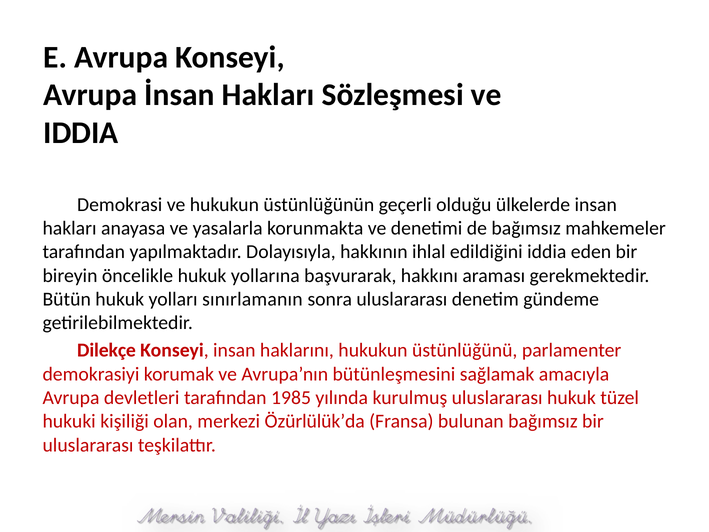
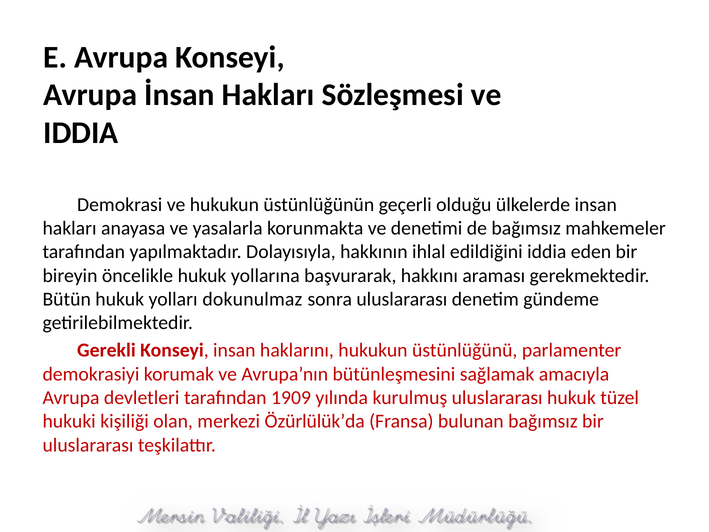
sınırlamanın: sınırlamanın -> dokunulmaz (252, 299)
Dilekçe: Dilekçe -> Gerekli (106, 350)
1985: 1985 -> 1909 (291, 398)
